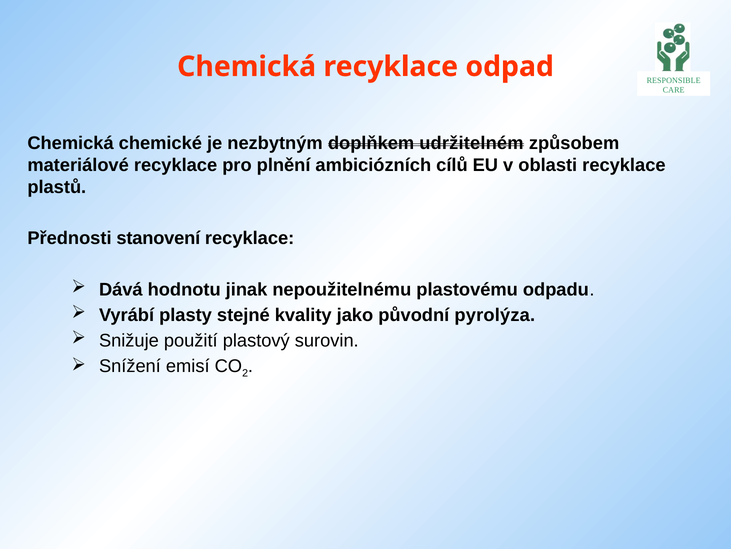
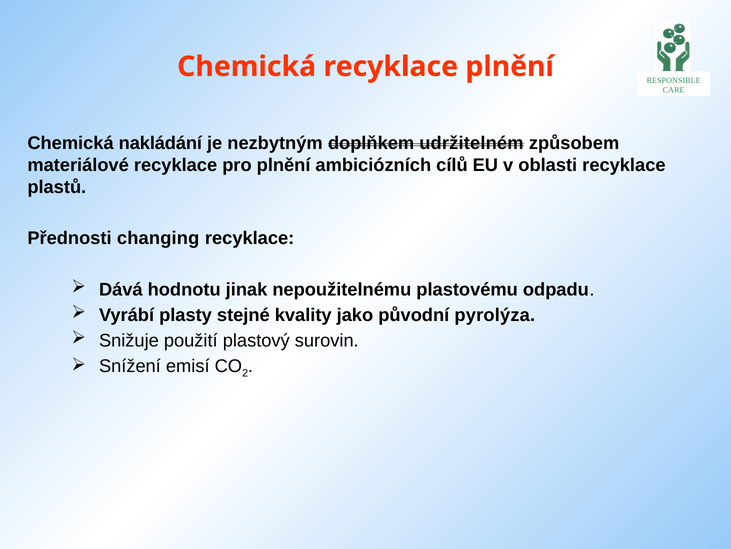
recyklace odpad: odpad -> plnění (510, 67)
chemické: chemické -> nakládání (160, 143)
stanovení: stanovení -> changing (158, 238)
